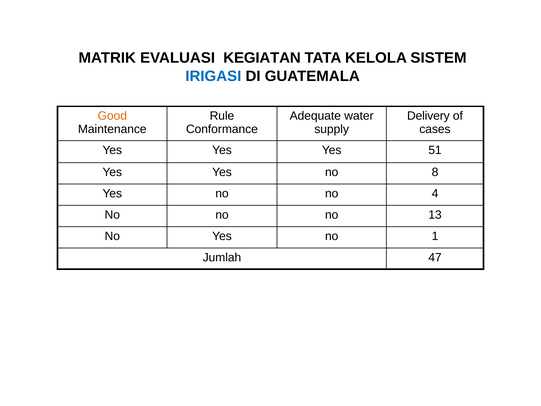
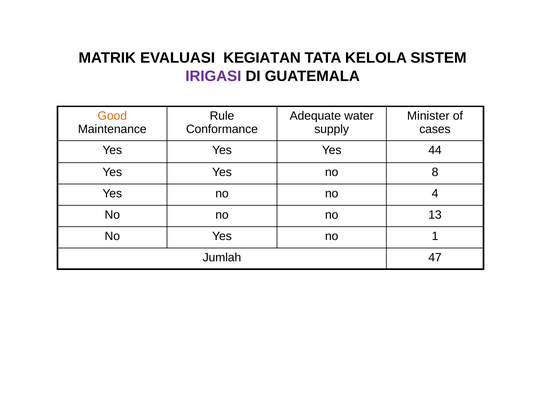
IRIGASI colour: blue -> purple (213, 76)
Delivery: Delivery -> Minister (428, 116)
51: 51 -> 44 (435, 150)
